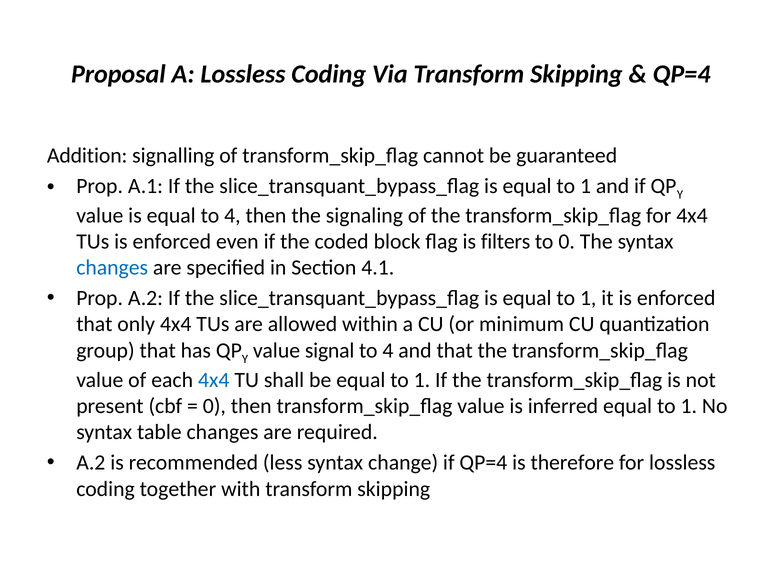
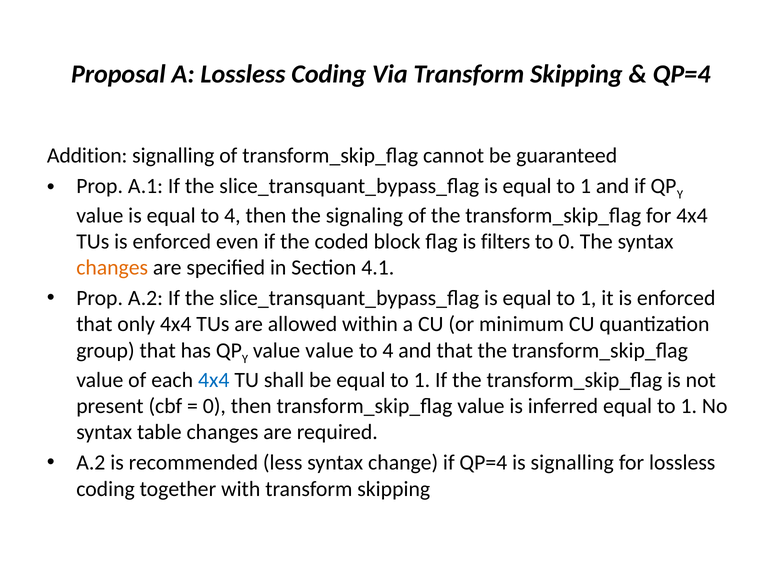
changes colour: blue -> orange (112, 268)
value signal: signal -> value (329, 350)
is therefore: therefore -> signalling (572, 462)
